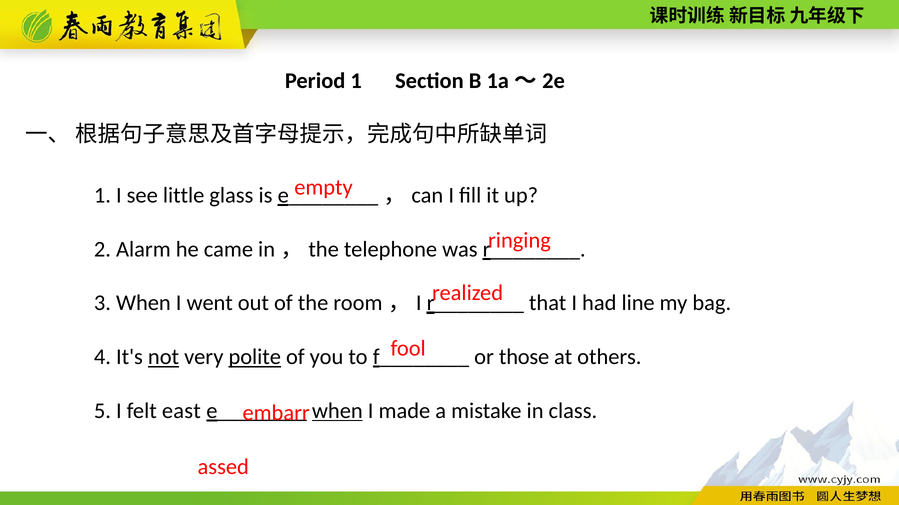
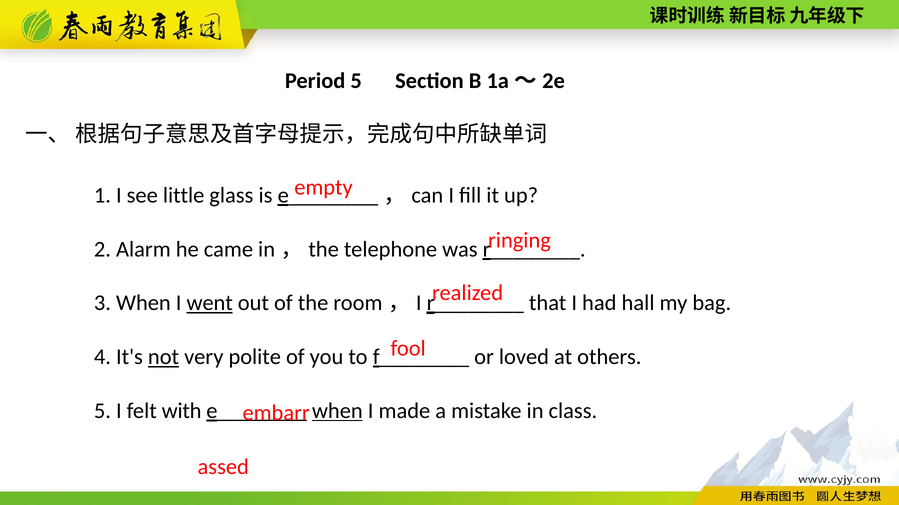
Period 1: 1 -> 5 (356, 81)
went underline: none -> present (210, 303)
line: line -> hall (638, 303)
polite underline: present -> none (255, 357)
those: those -> loved (524, 357)
east: east -> with (182, 411)
